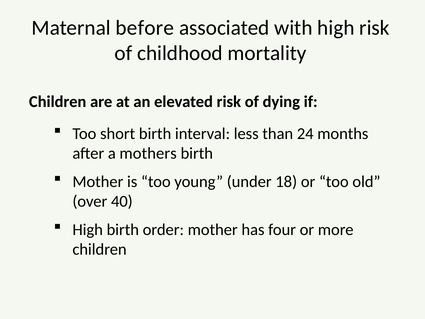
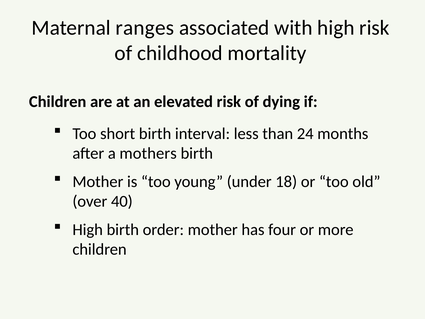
before: before -> ranges (145, 28)
